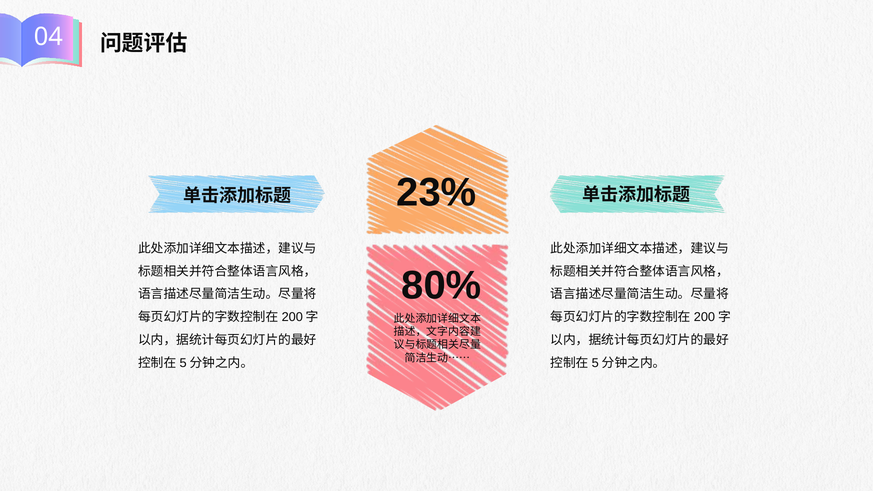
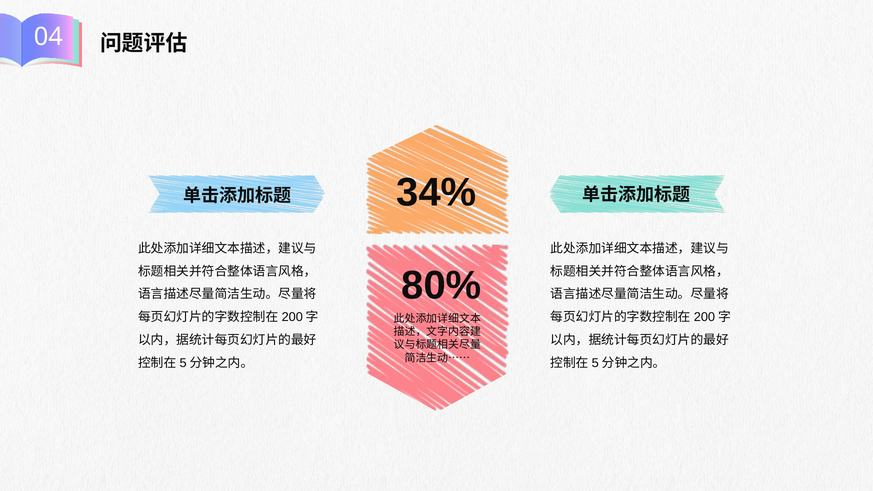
23%: 23% -> 34% (436, 193)
